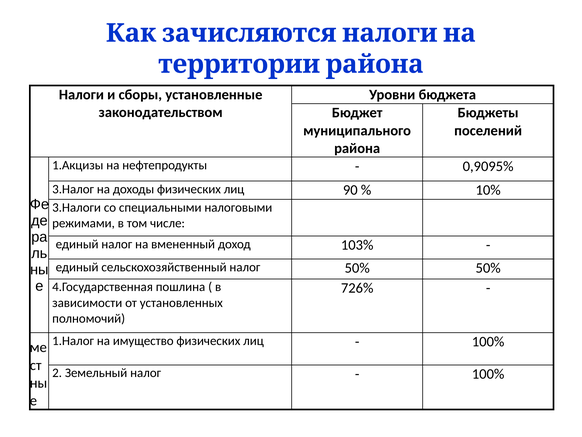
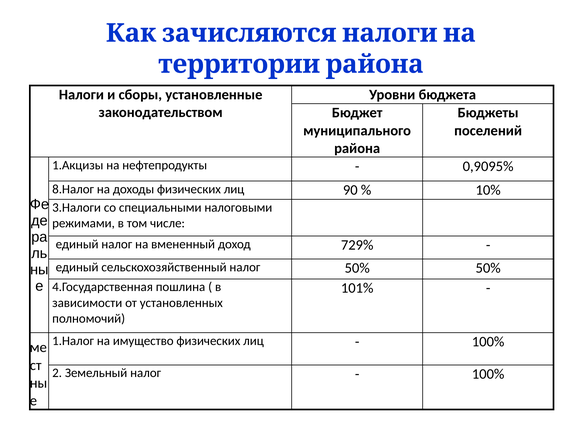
3.Налог: 3.Налог -> 8.Налог (73, 189)
103%: 103% -> 729% (357, 245)
726%: 726% -> 101% (357, 288)
